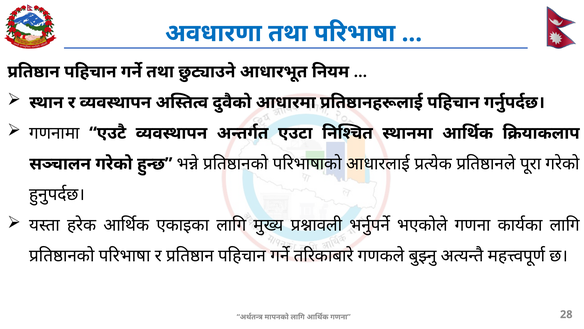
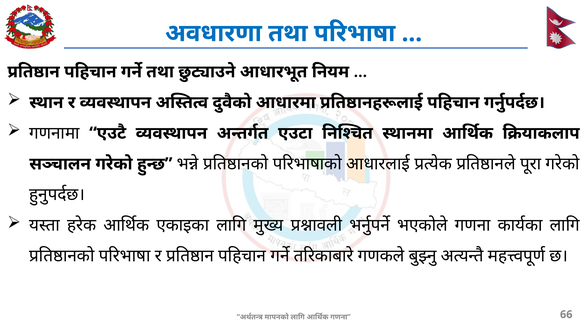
28: 28 -> 66 (566, 314)
